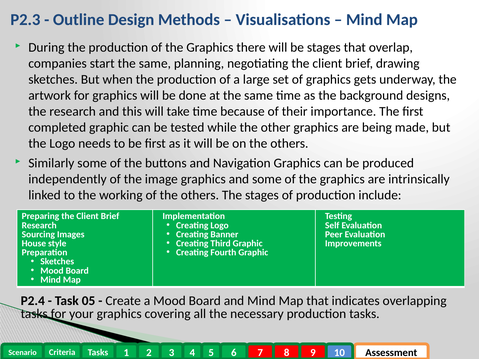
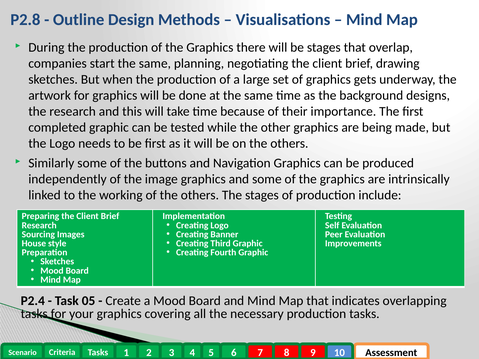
P2.3: P2.3 -> P2.8 (25, 20)
